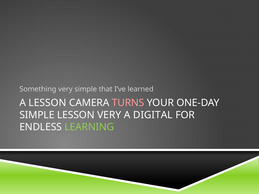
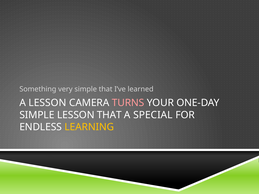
LESSON VERY: VERY -> THAT (109, 115)
DIGITAL: DIGITAL -> SPECIAL (153, 115)
LEARNING colour: light green -> yellow (89, 127)
